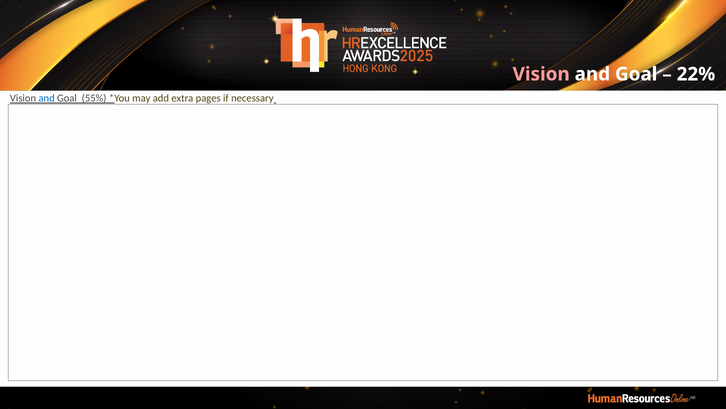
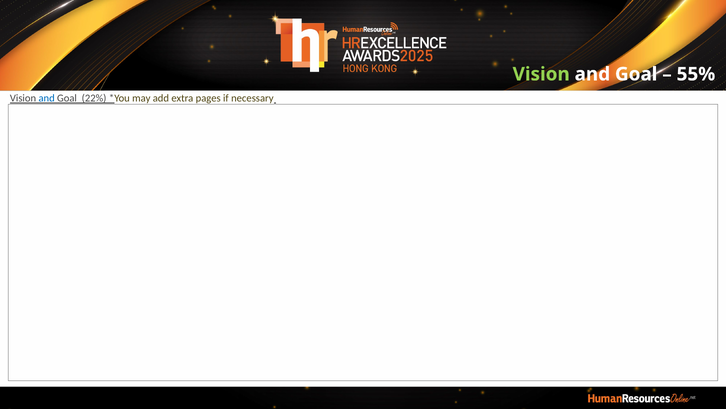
Vision colour: pink -> light green (541, 74)
22%: 22% -> 55% (696, 74)
55%: 55% -> 22% (94, 98)
